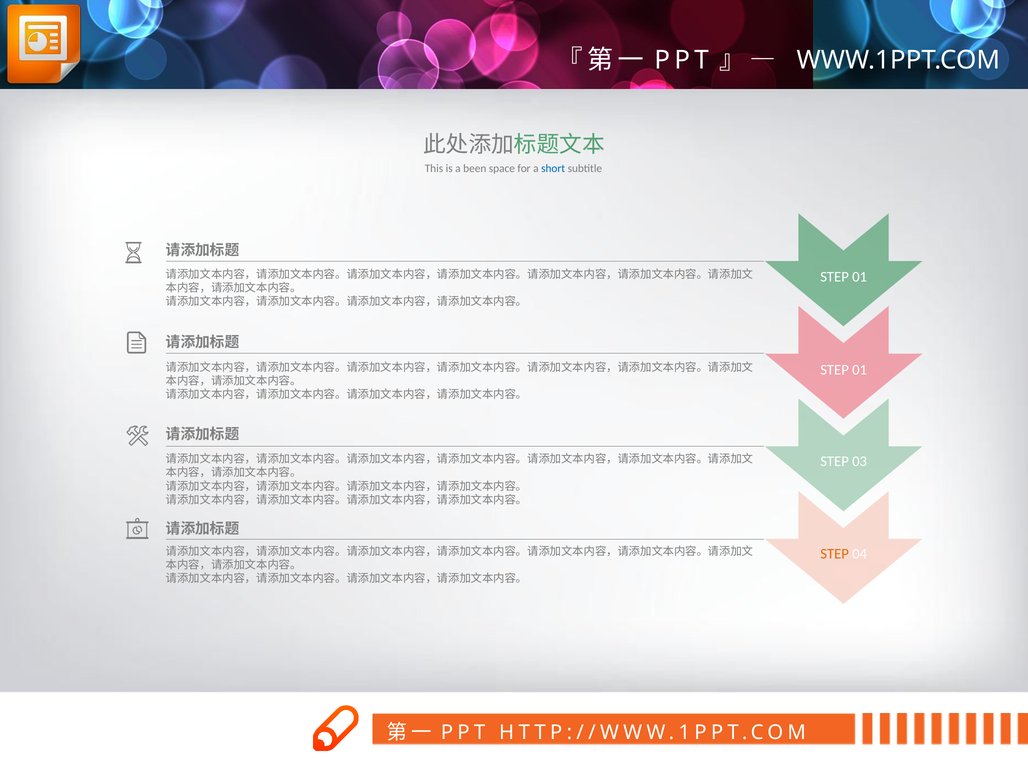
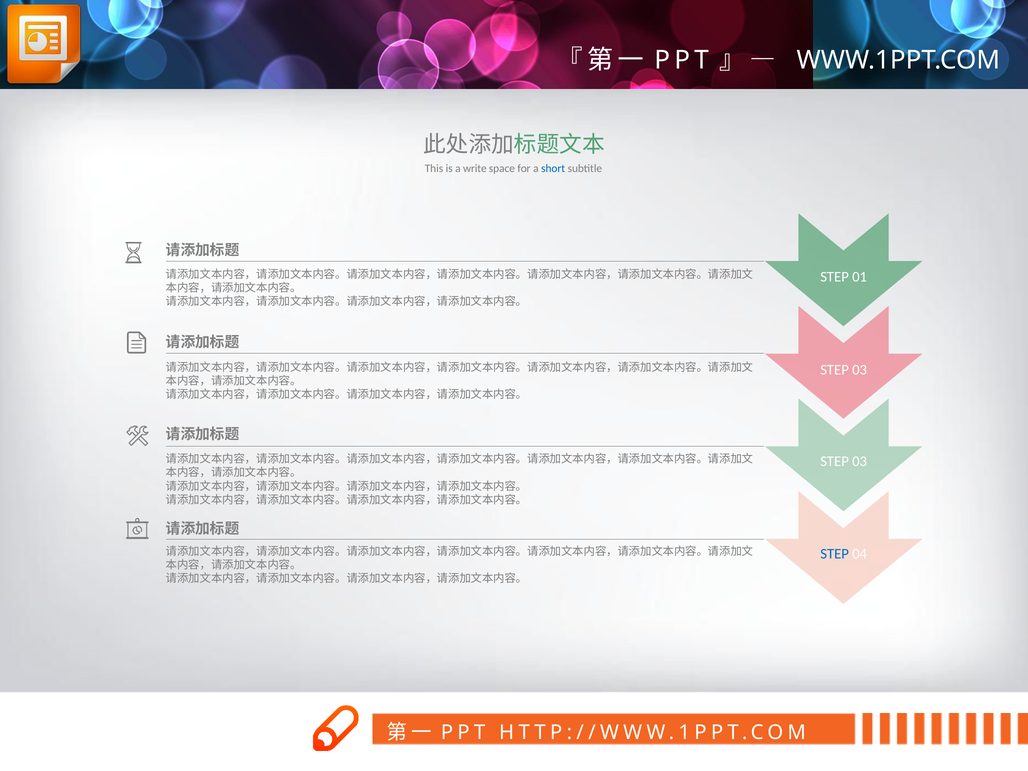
been: been -> write (475, 168)
01: 01 -> 03 (860, 370)
STEP colour: orange -> blue (835, 554)
